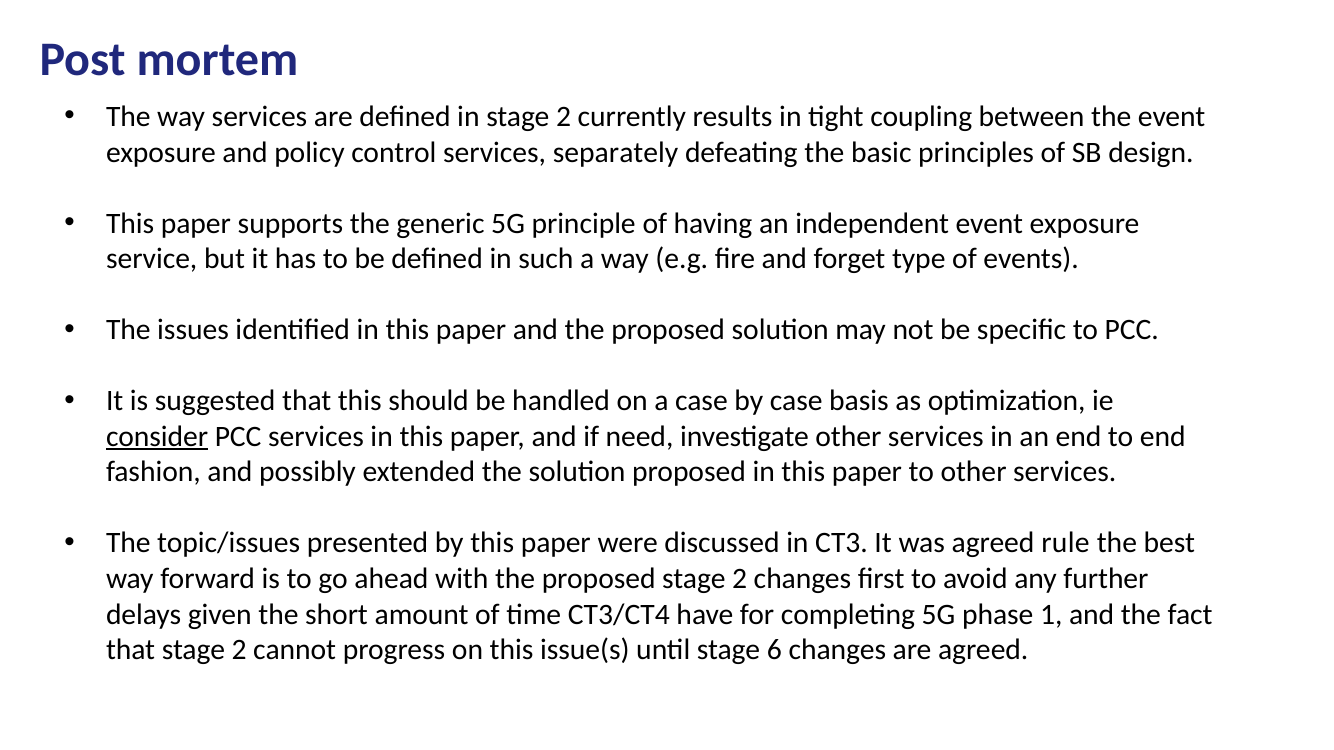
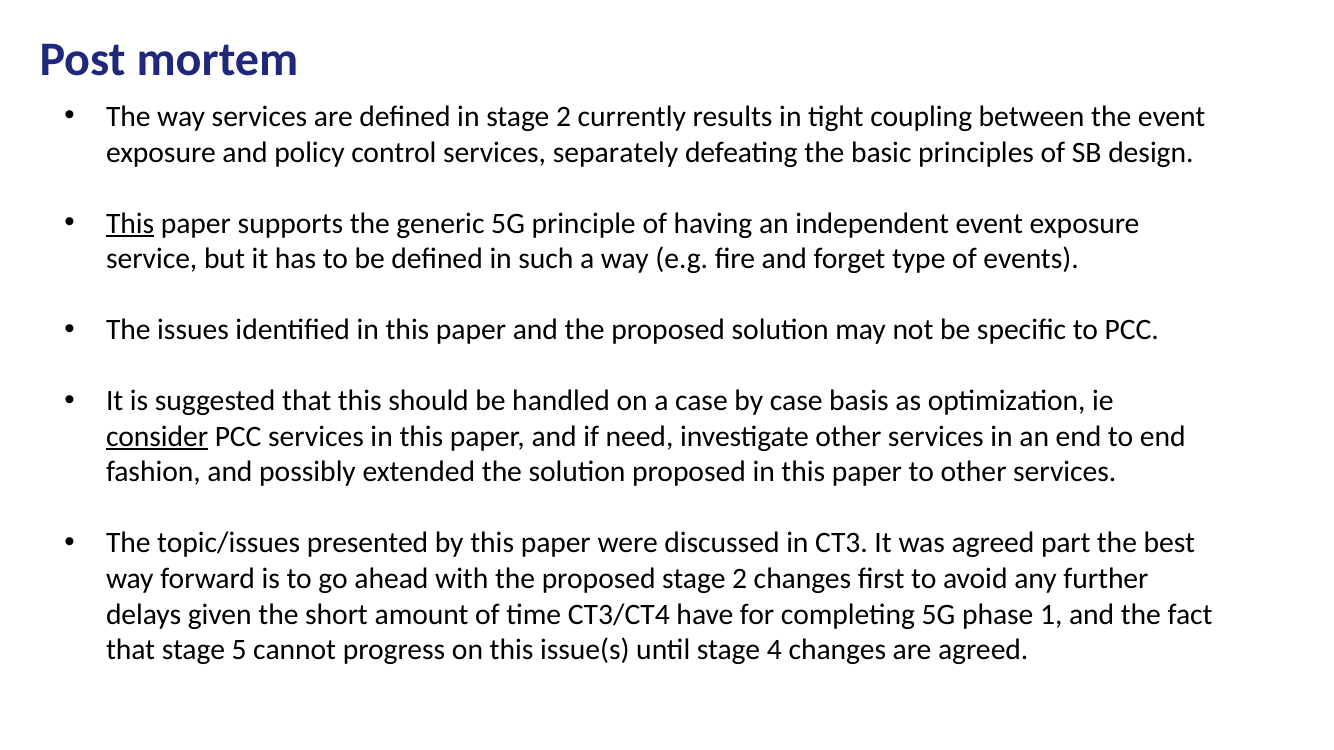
This underline: none -> present (130, 224)
rule: rule -> part (1066, 544)
that stage 2: 2 -> 5 (239, 650)
6: 6 -> 4 (774, 650)
